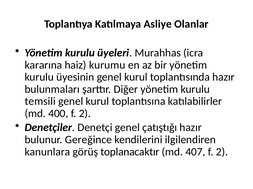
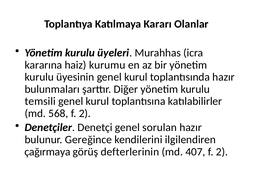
Asliye: Asliye -> Kararı (158, 24)
400: 400 -> 568 (58, 114)
çatıştığı: çatıştığı -> sorulan (160, 128)
kanunlara: kanunlara -> çağırmaya (47, 152)
toplanacaktır: toplanacaktır -> defterlerinin (130, 152)
